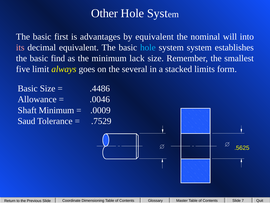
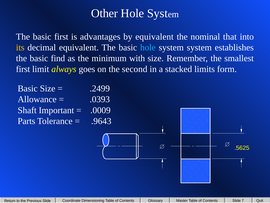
will: will -> that (230, 37)
its colour: pink -> yellow (20, 47)
lack: lack -> with (137, 58)
five: five -> first (23, 69)
several: several -> second (135, 69)
.4486: .4486 -> .2499 (100, 88)
.0046: .0046 -> .0393 (100, 99)
Shaft Minimum: Minimum -> Important (56, 110)
Saud: Saud -> Parts (26, 121)
.7529: .7529 -> .9643 (101, 121)
